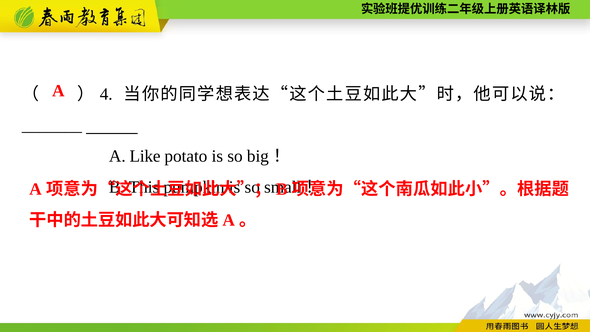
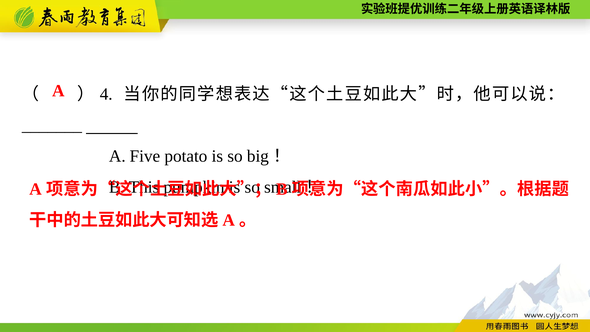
Like: Like -> Five (145, 156)
